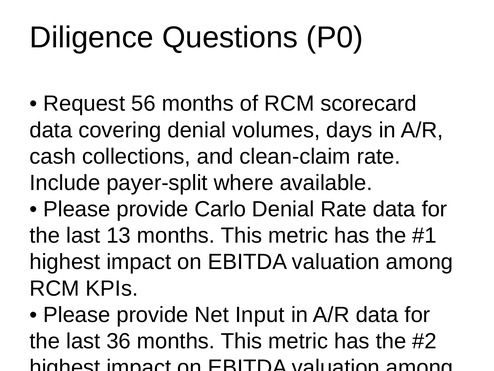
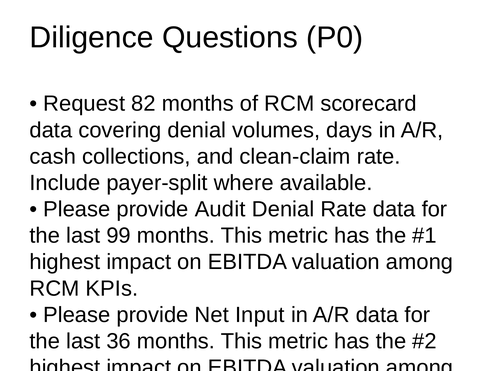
56: 56 -> 82 (143, 104)
Carlo: Carlo -> Audit (220, 209)
13: 13 -> 99 (119, 235)
